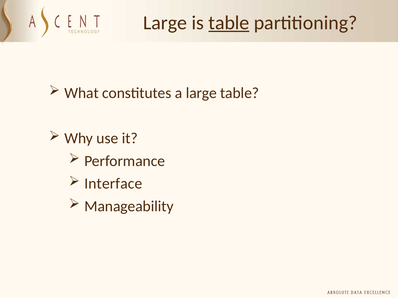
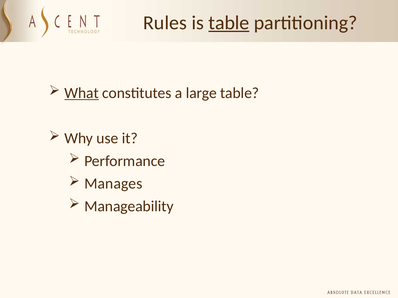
Large: Large -> Rules (165, 23)
What underline: none -> present (82, 93)
Interface: Interface -> Manages (113, 184)
